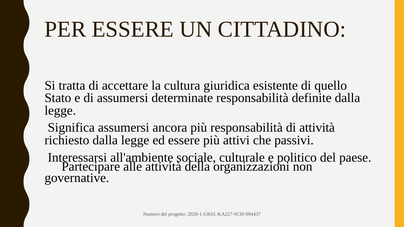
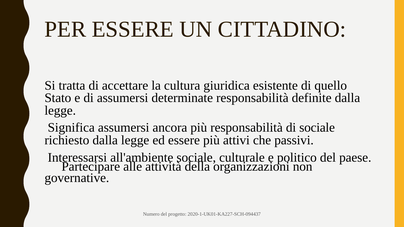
di attività: attività -> sociale (317, 128)
